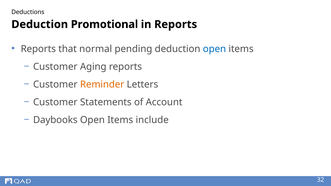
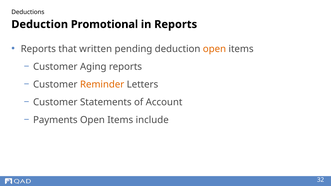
normal: normal -> written (96, 49)
open colour: blue -> orange (214, 49)
Daybooks: Daybooks -> Payments (55, 120)
